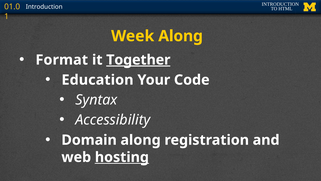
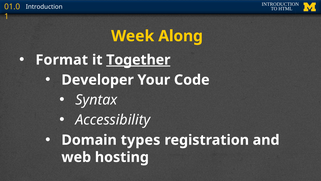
Education: Education -> Developer (98, 80)
Domain along: along -> types (141, 140)
hosting underline: present -> none (122, 157)
